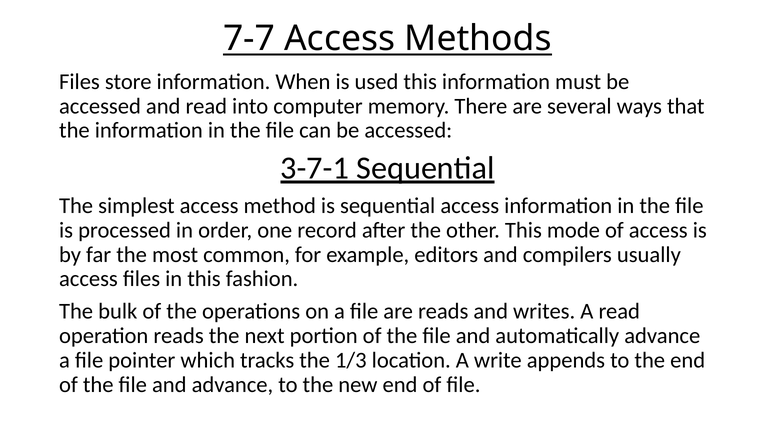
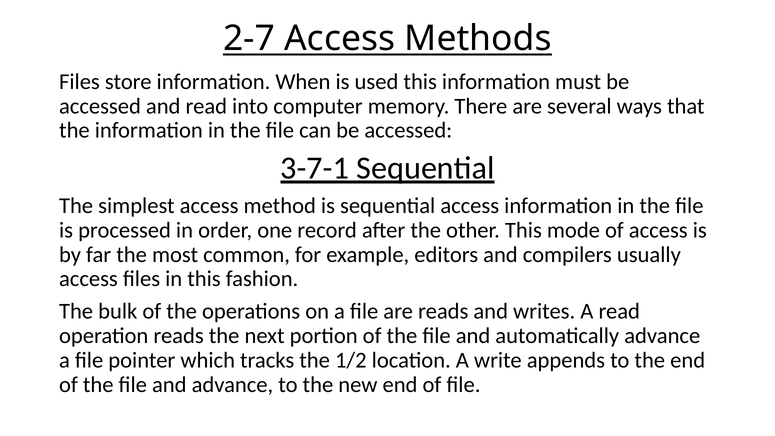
7-7: 7-7 -> 2-7 (249, 38)
1/3: 1/3 -> 1/2 (351, 360)
